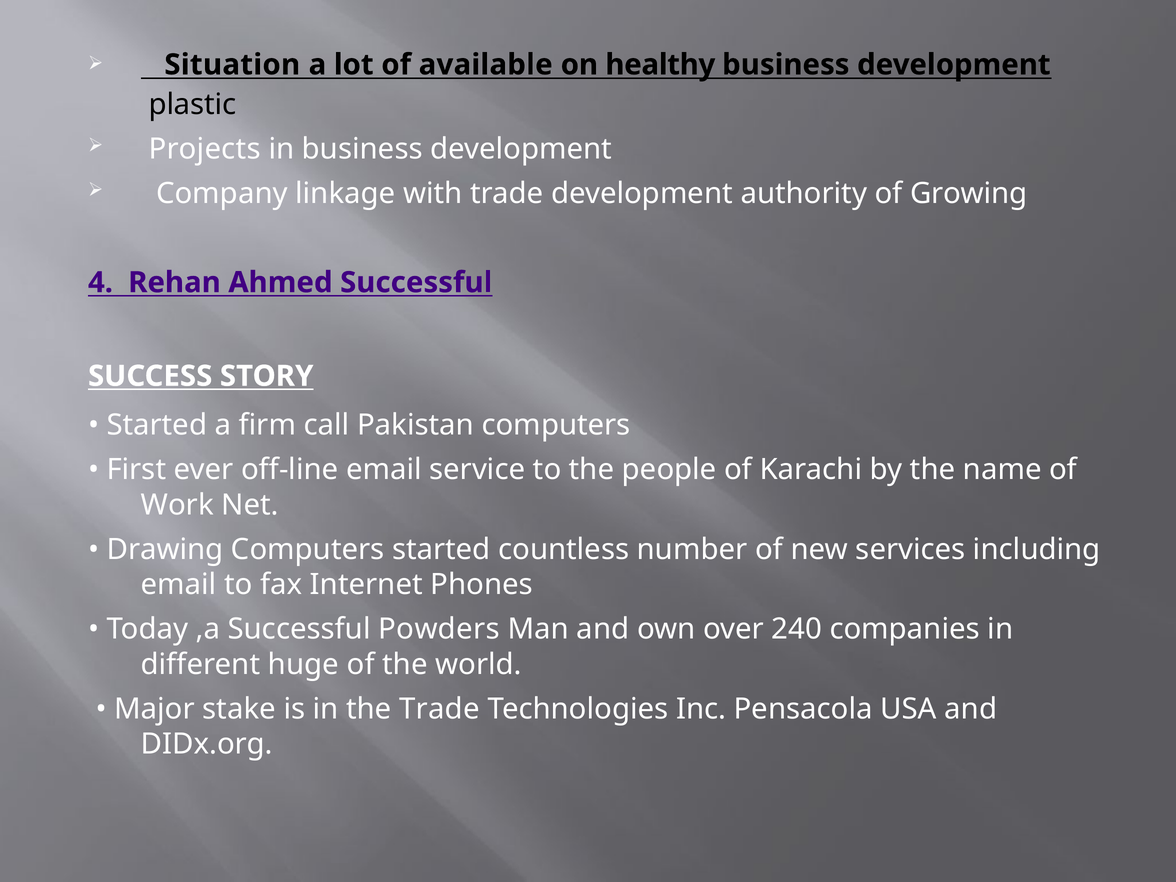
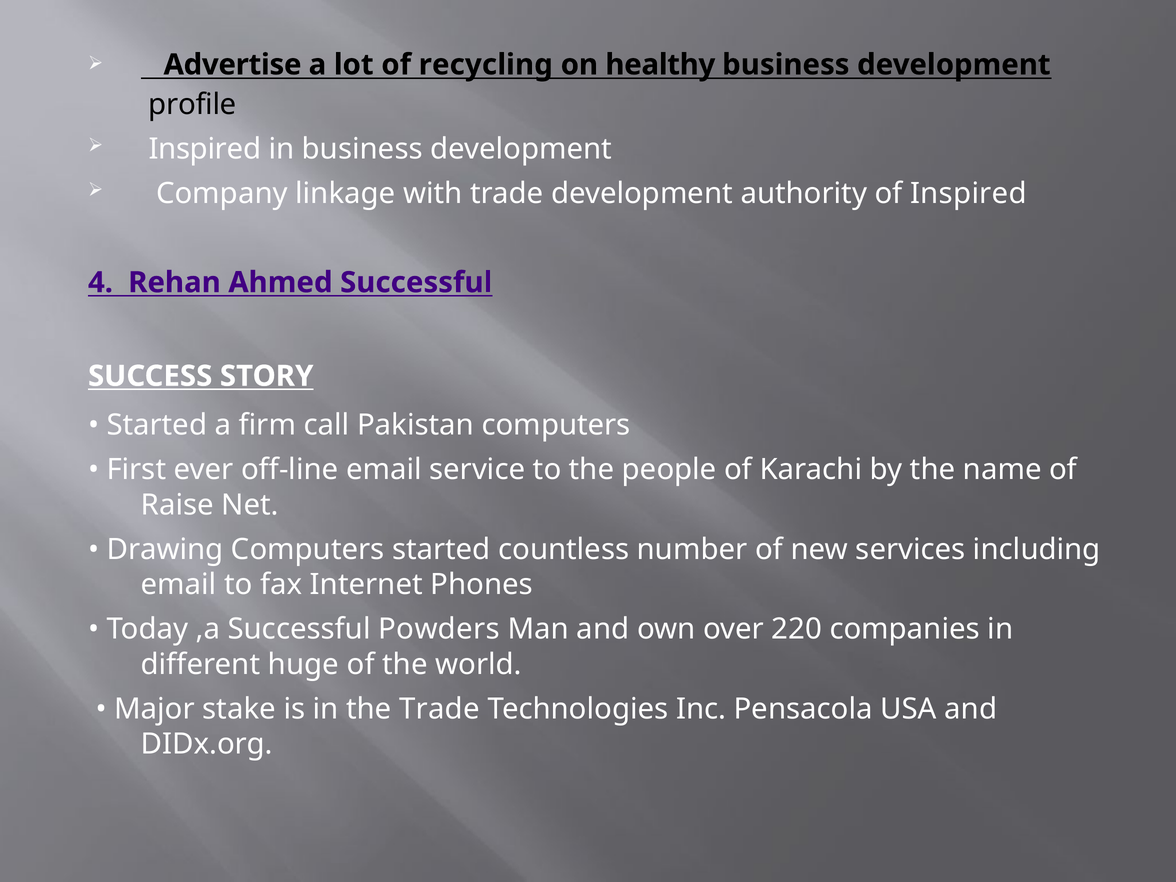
Situation: Situation -> Advertise (233, 65)
available: available -> recycling (486, 65)
plastic: plastic -> profile (193, 105)
Projects: Projects -> Inspired (205, 149)
of Growing: Growing -> Inspired (968, 194)
Work: Work -> Raise (177, 505)
240: 240 -> 220 (797, 629)
